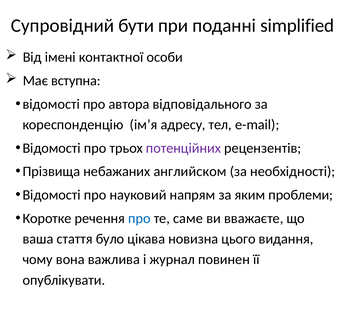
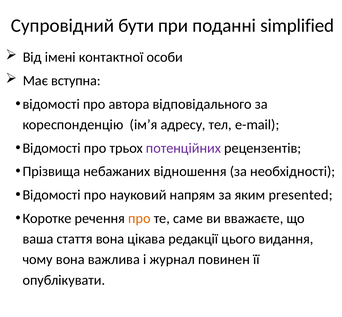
английском: английском -> відношення (190, 171)
проблеми: проблеми -> presented (301, 195)
про colour: blue -> orange (139, 218)
стаття було: було -> вона (110, 238)
новизна: новизна -> редакції (193, 238)
